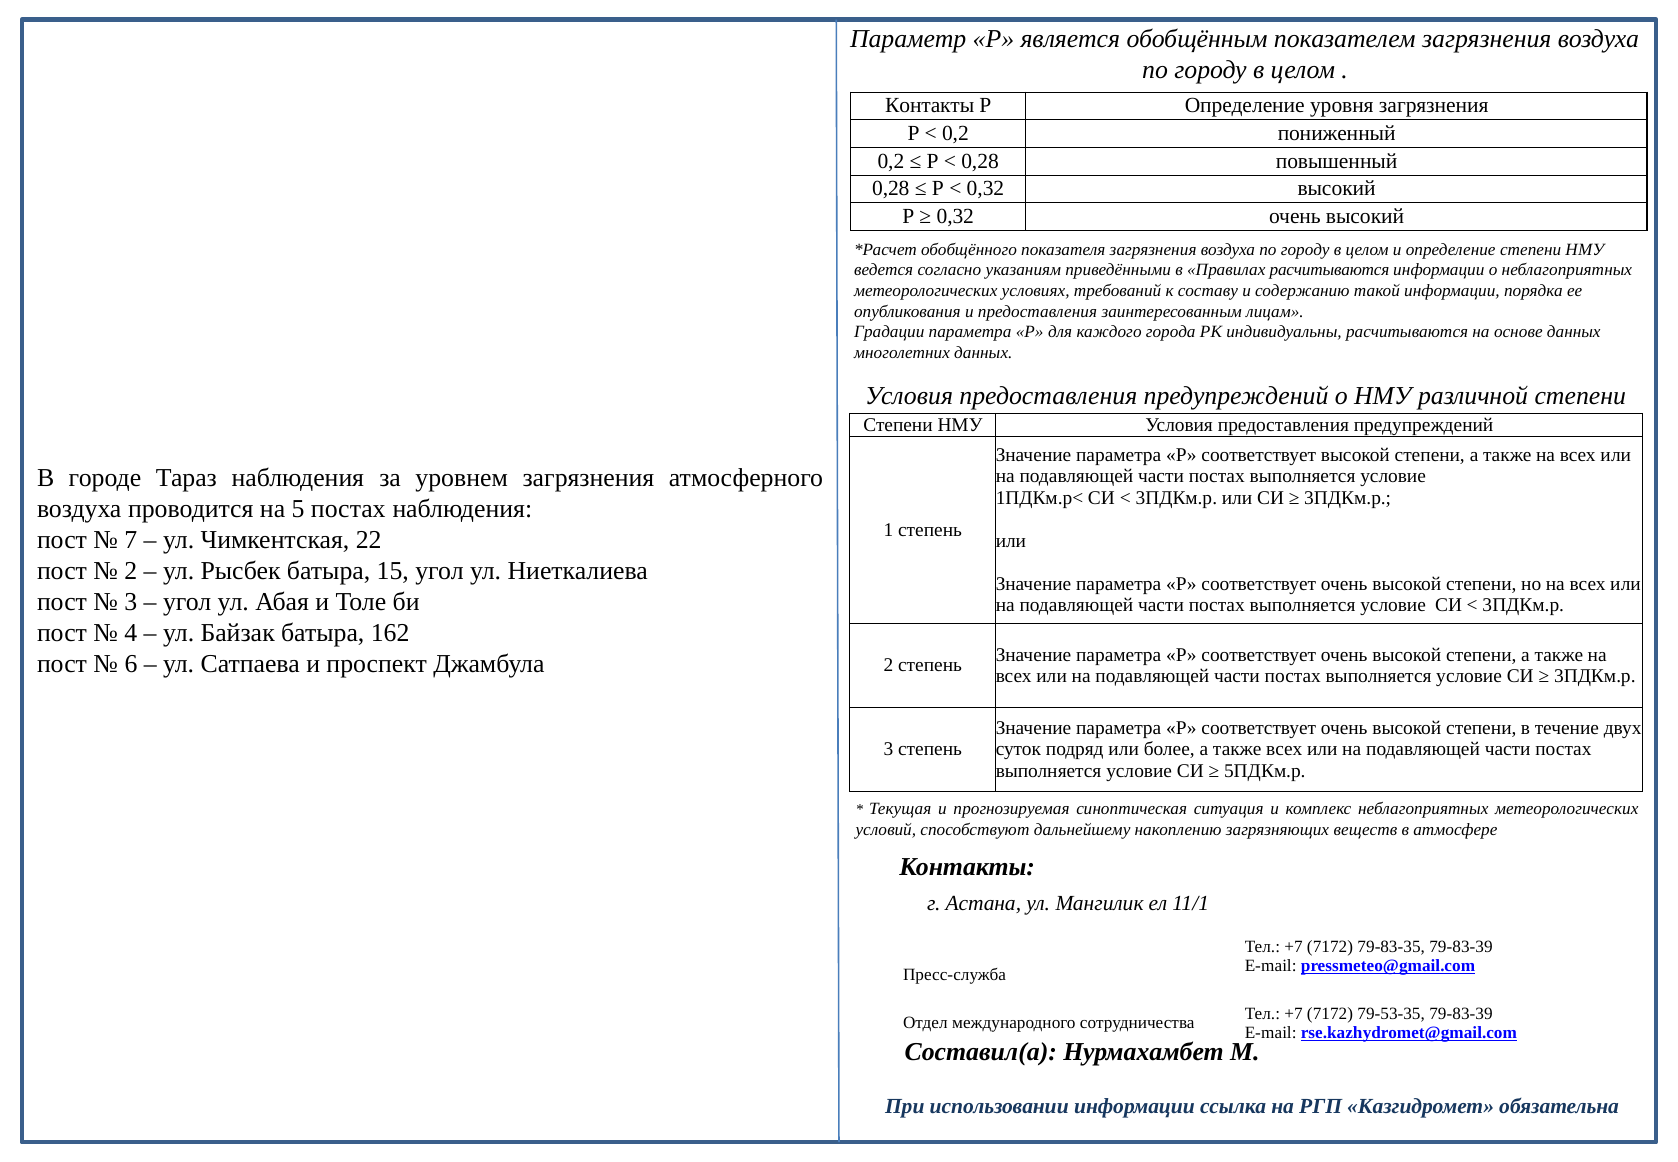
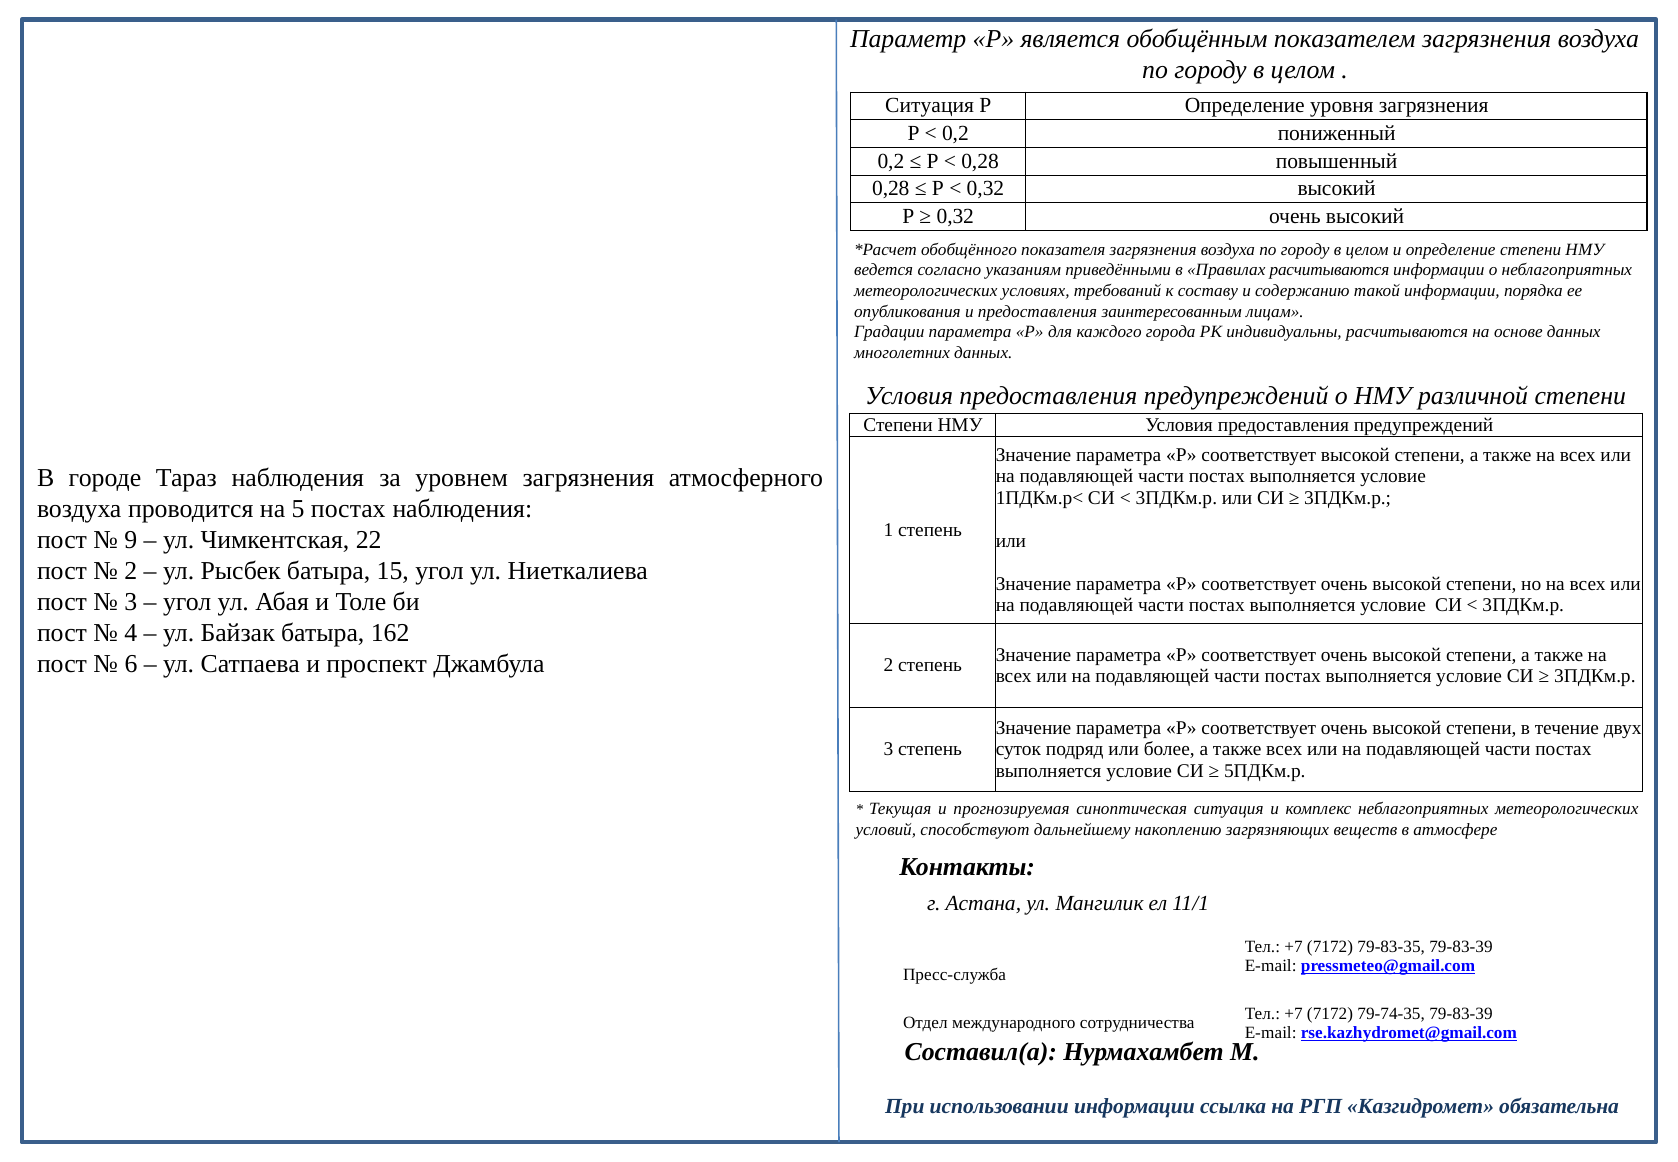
Контакты: Контакты -> Ситуация (930, 106)
7: 7 -> 9 (131, 540)
79-53-35: 79-53-35 -> 79-74-35 (1391, 1013)
